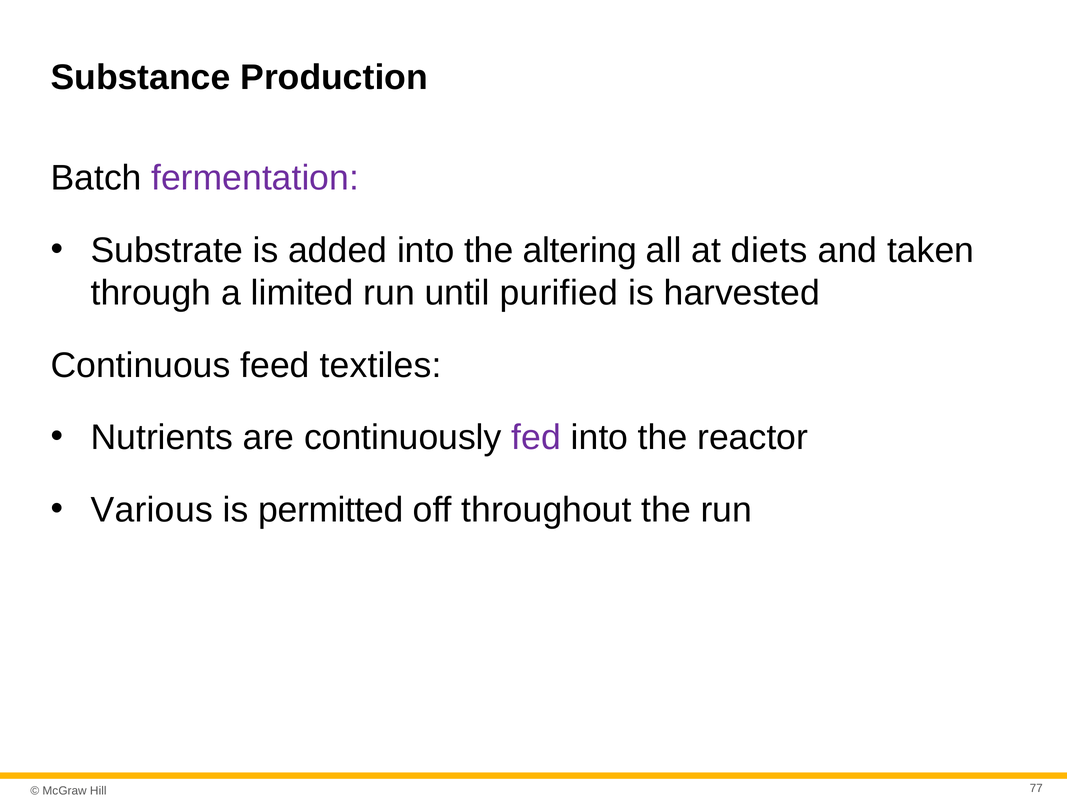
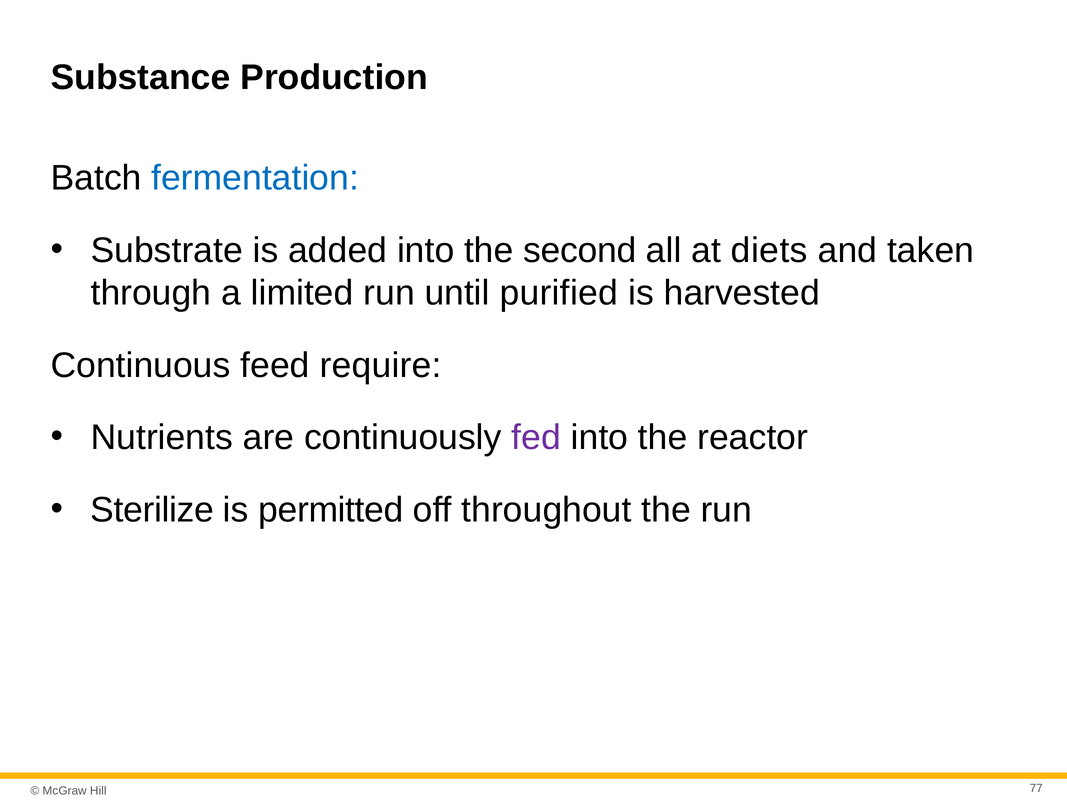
fermentation colour: purple -> blue (255, 178)
altering: altering -> second (580, 250)
textiles: textiles -> require (381, 365)
Various: Various -> Sterilize (152, 510)
